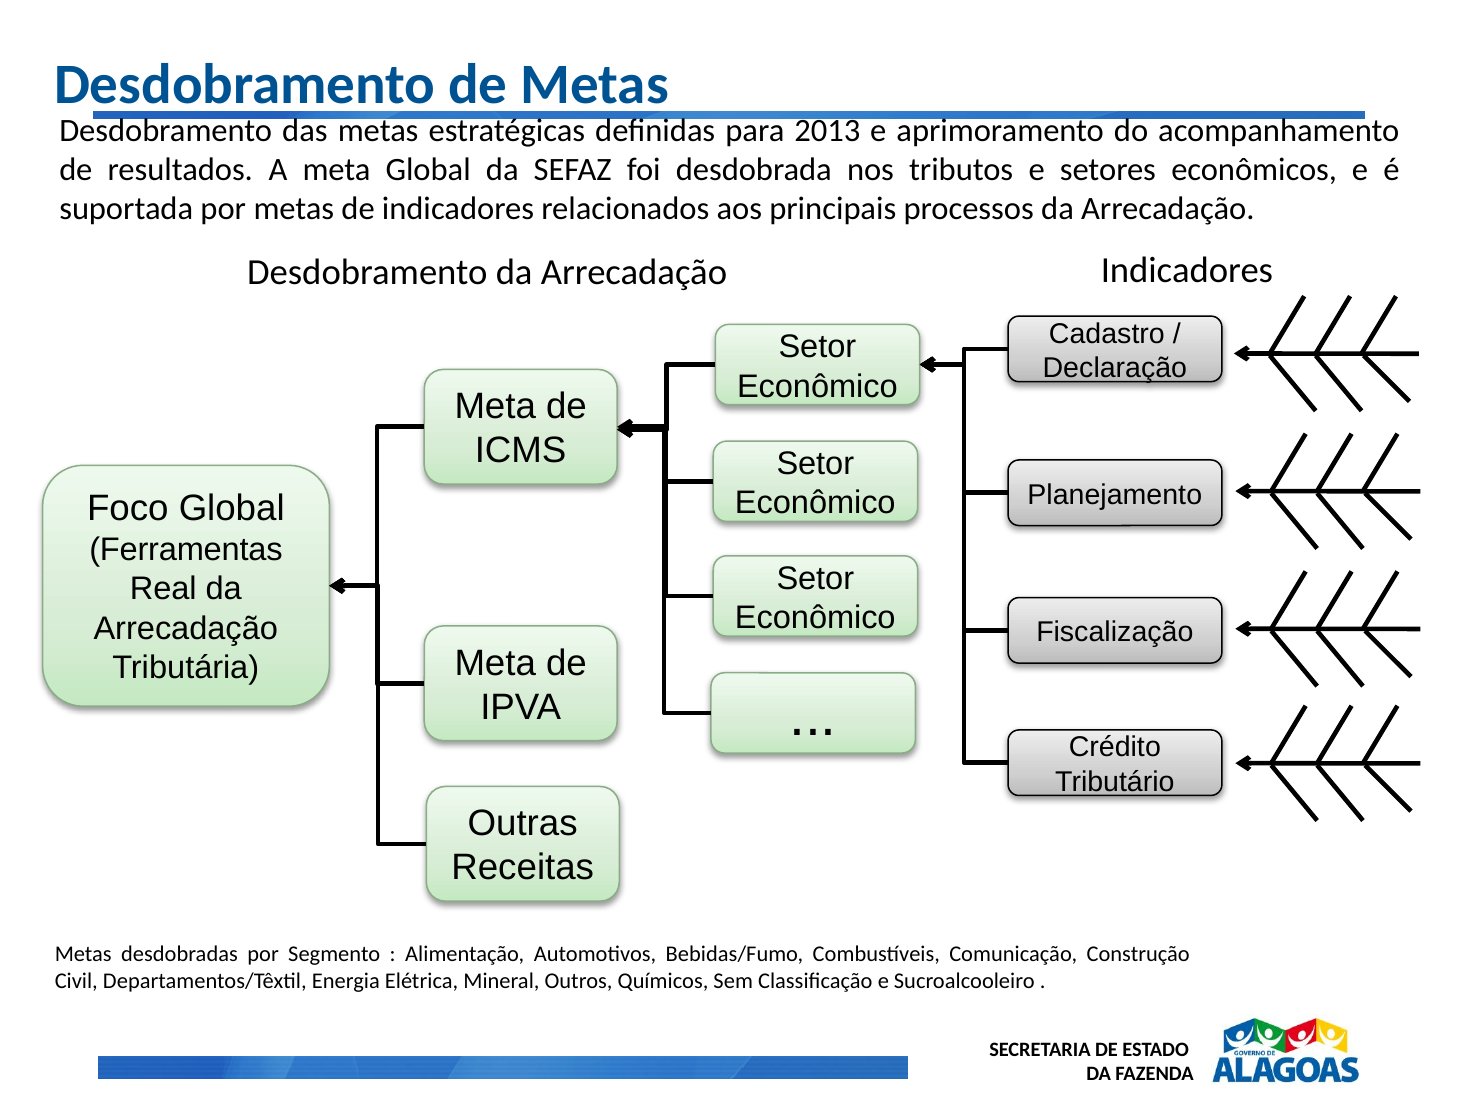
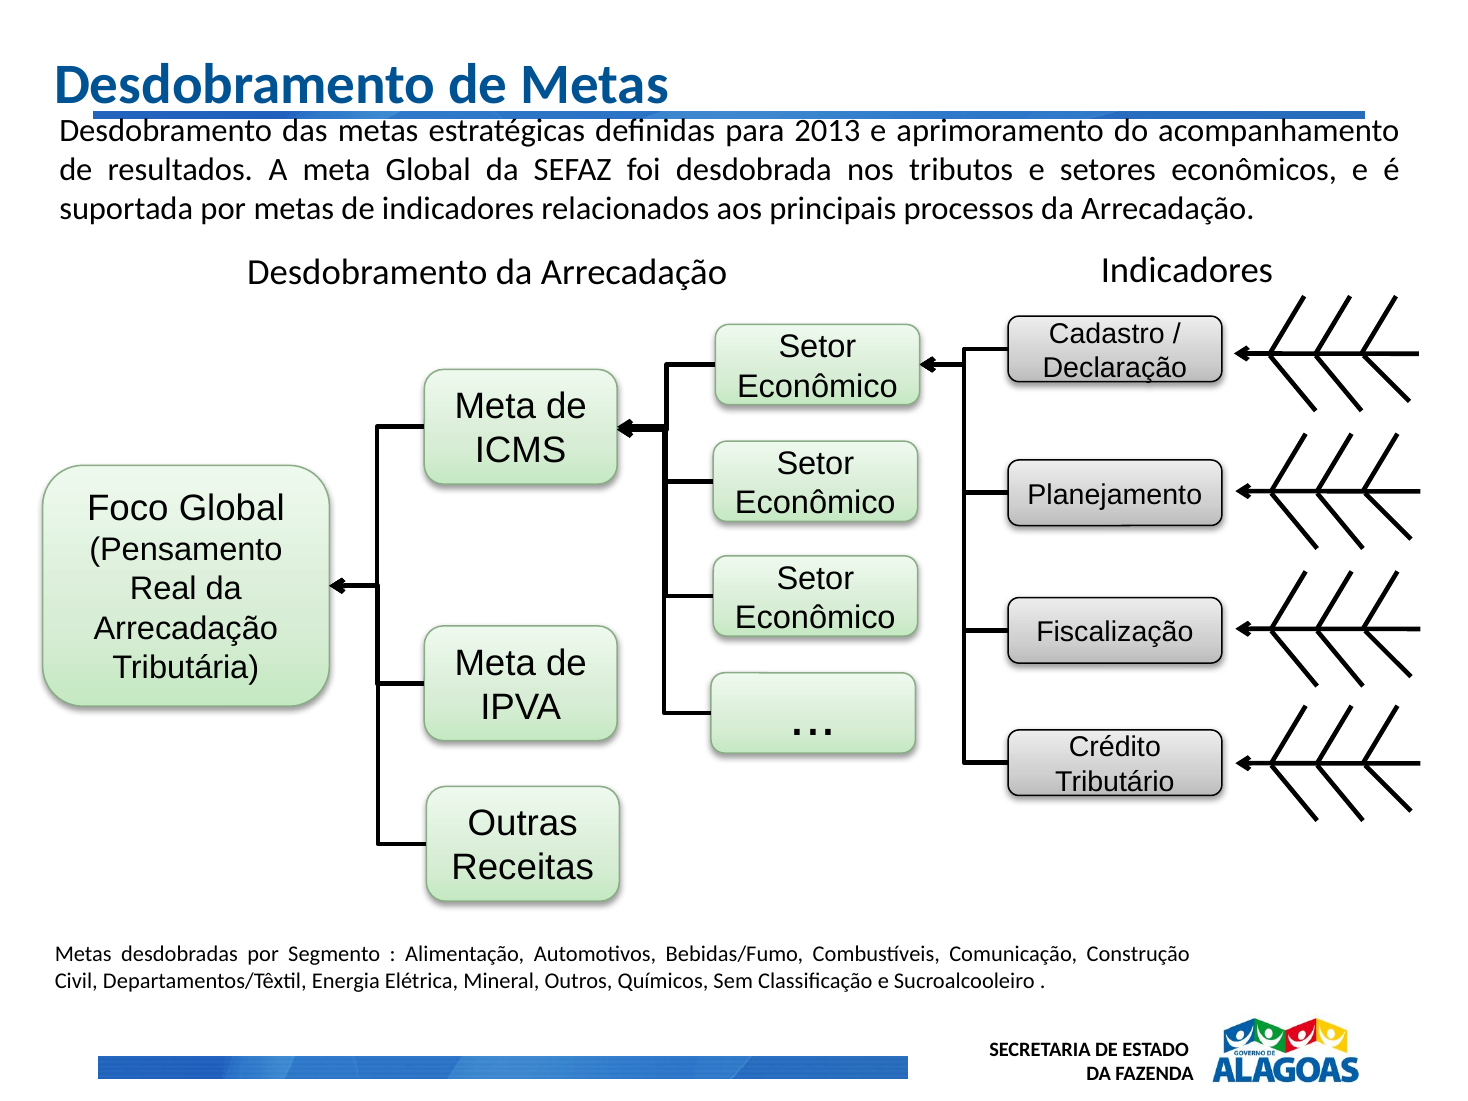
Ferramentas: Ferramentas -> Pensamento (186, 550)
